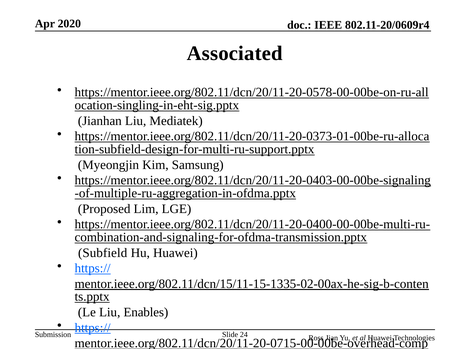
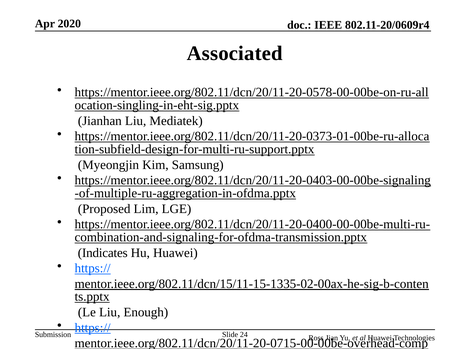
Subfield: Subfield -> Indicates (103, 253)
Enables: Enables -> Enough (146, 313)
